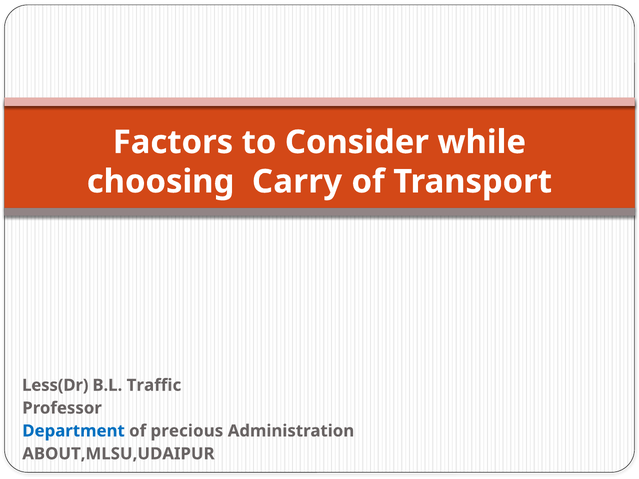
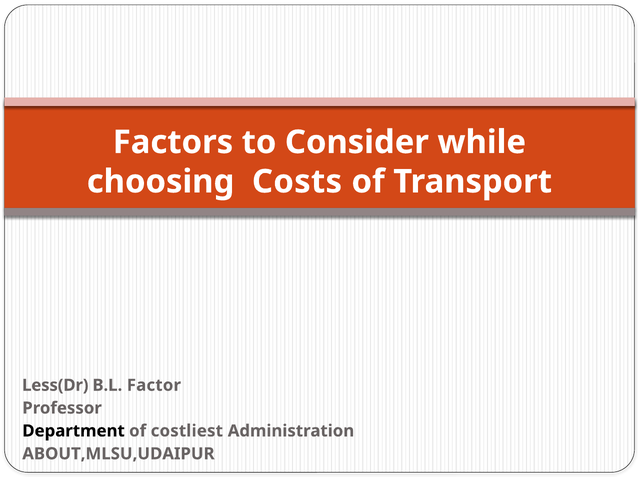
Carry: Carry -> Costs (297, 182)
Traffic: Traffic -> Factor (154, 385)
Department colour: blue -> black (74, 431)
precious: precious -> costliest (187, 431)
